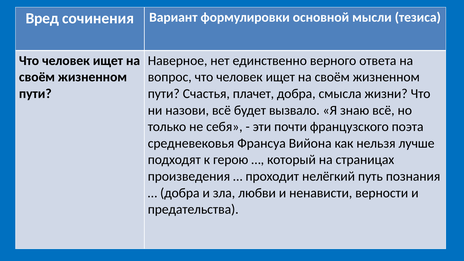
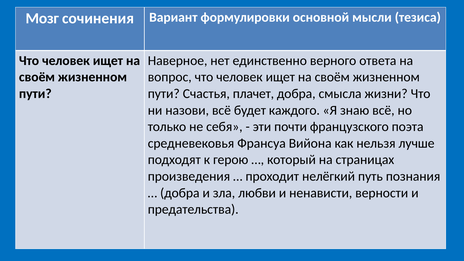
Вред: Вред -> Мозг (42, 19)
вызвало: вызвало -> каждого (294, 110)
